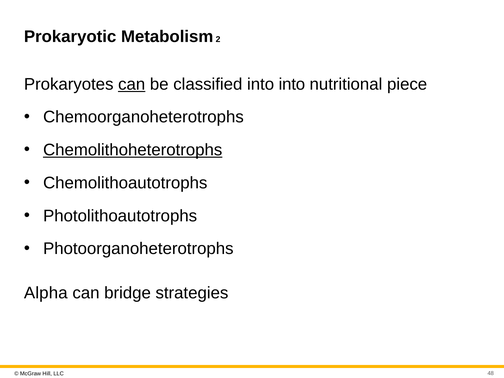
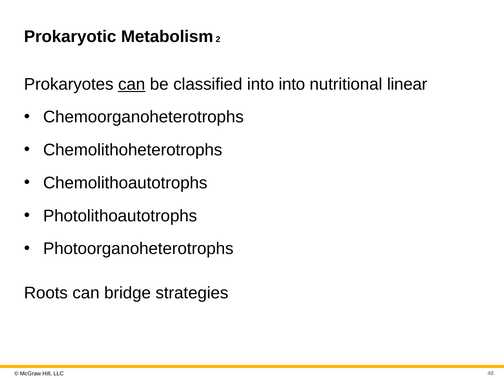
piece: piece -> linear (407, 84)
Chemolithoheterotrophs underline: present -> none (133, 150)
Alpha: Alpha -> Roots (46, 293)
